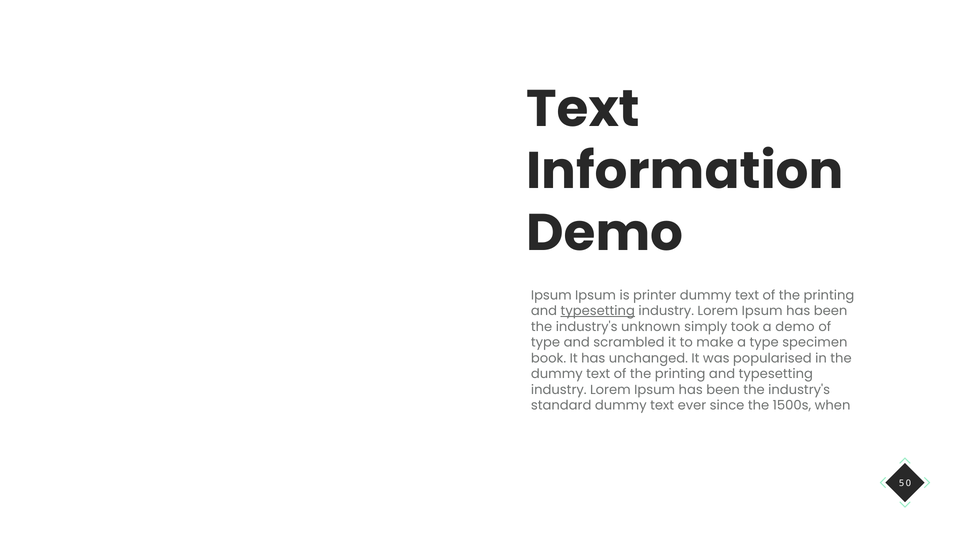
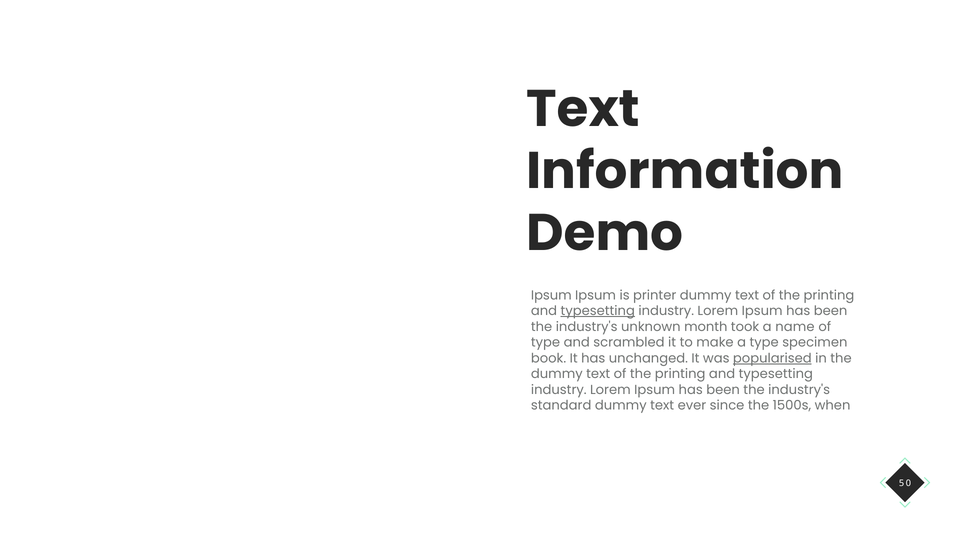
simply: simply -> month (706, 327)
a demo: demo -> name (795, 327)
popularised underline: none -> present (772, 359)
